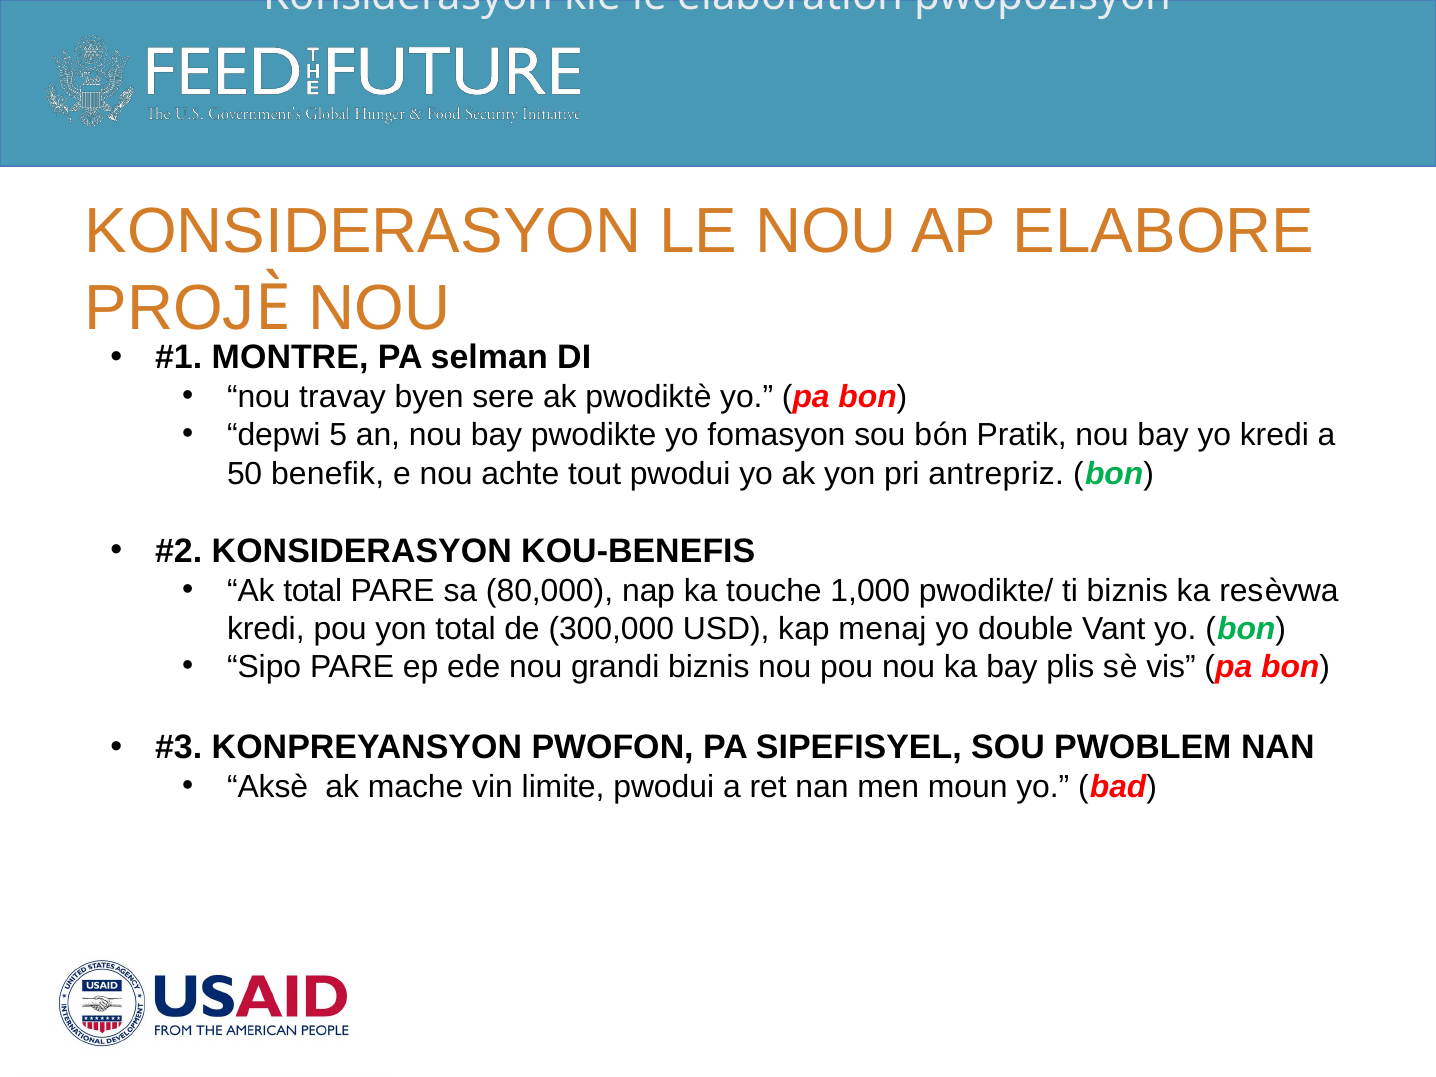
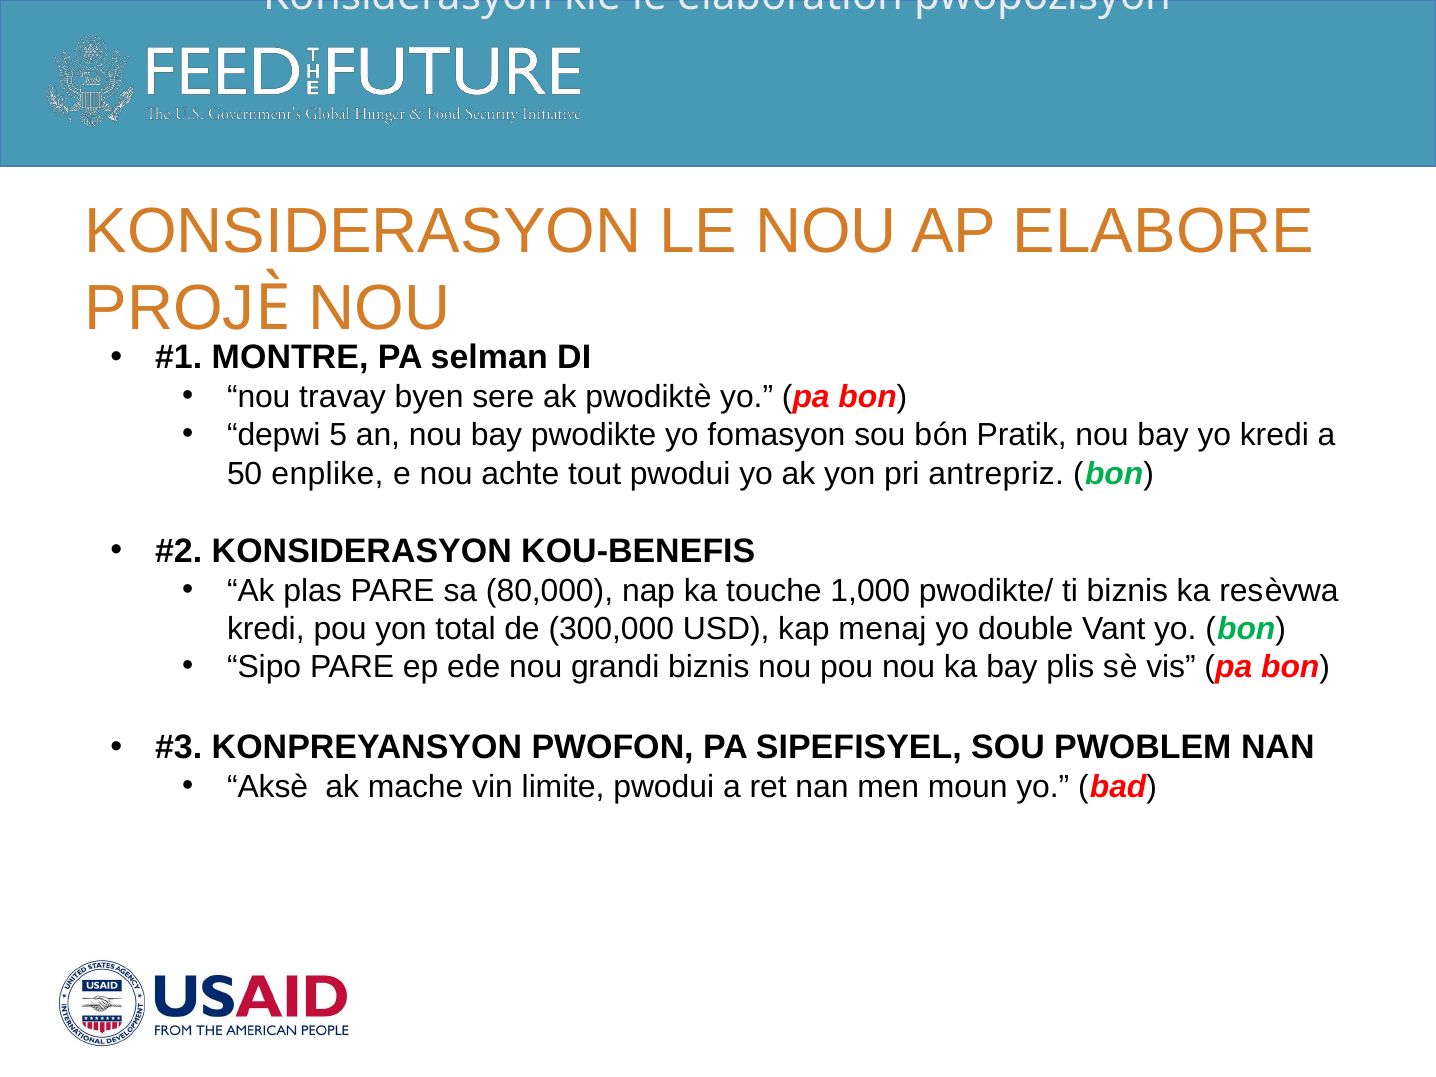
benefik: benefik -> enplike (328, 474)
Ak total: total -> plas (313, 591)
